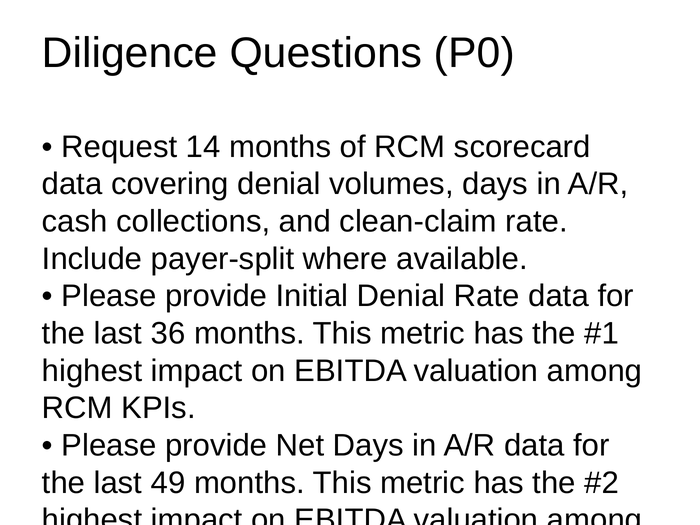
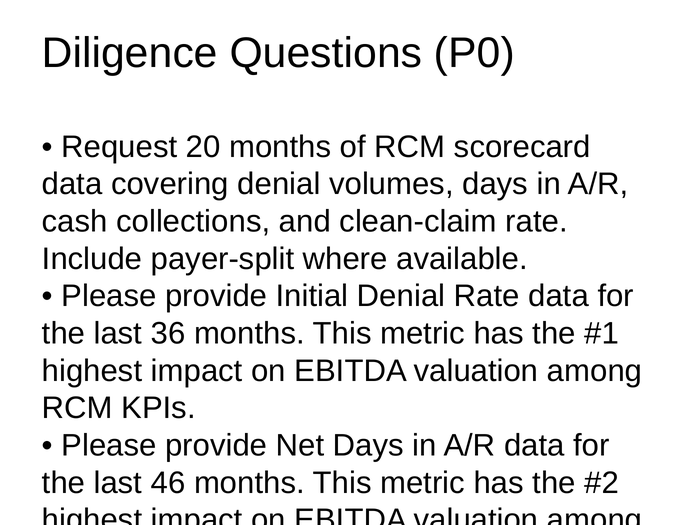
14: 14 -> 20 (203, 147)
49: 49 -> 46 (168, 483)
